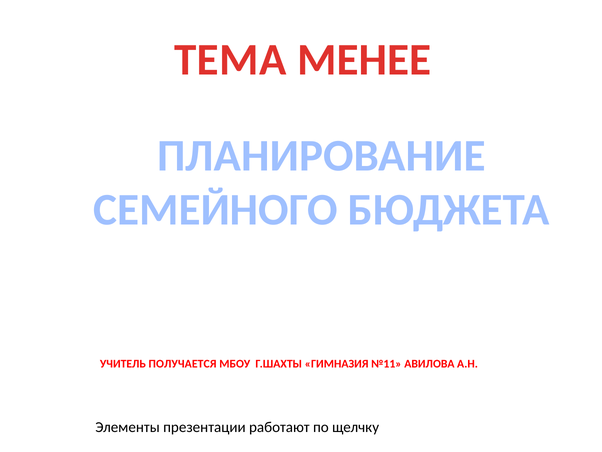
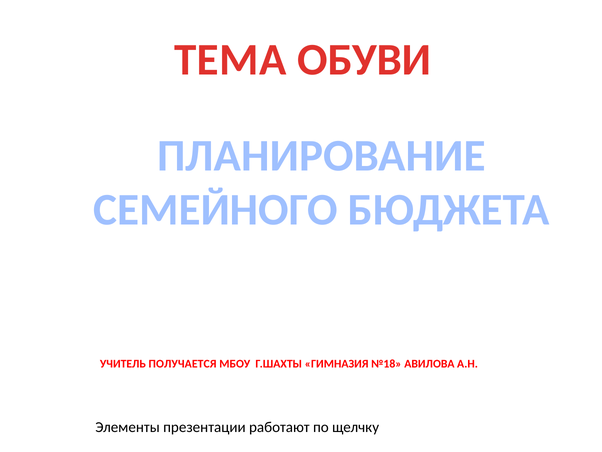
МЕНЕЕ: МЕНЕЕ -> ОБУВИ (364, 60)
№11: №11 -> №18 (386, 364)
